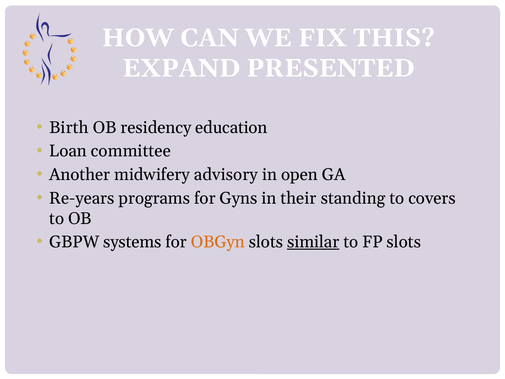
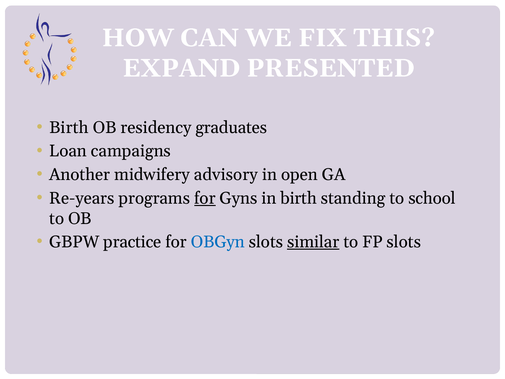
education: education -> graduates (231, 127)
committee: committee -> campaigns (131, 151)
for underline: none -> present (205, 198)
in their: their -> birth (299, 198)
covers: covers -> school (432, 198)
systems: systems -> practice (132, 242)
OBGyn colour: orange -> blue (218, 242)
